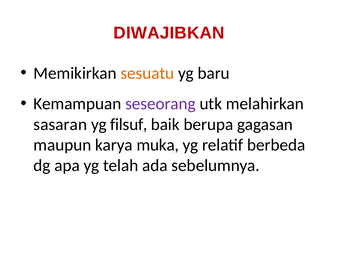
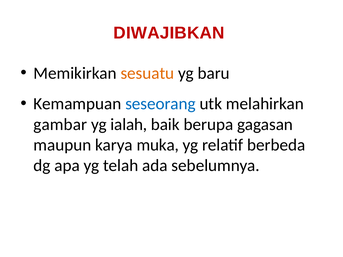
seseorang colour: purple -> blue (160, 104)
sasaran: sasaran -> gambar (60, 125)
filsuf: filsuf -> ialah (129, 125)
